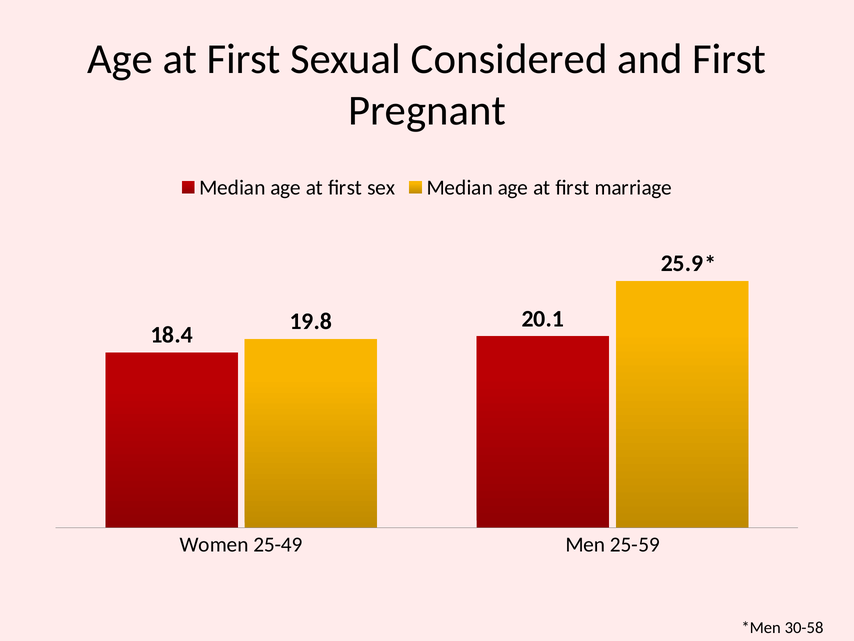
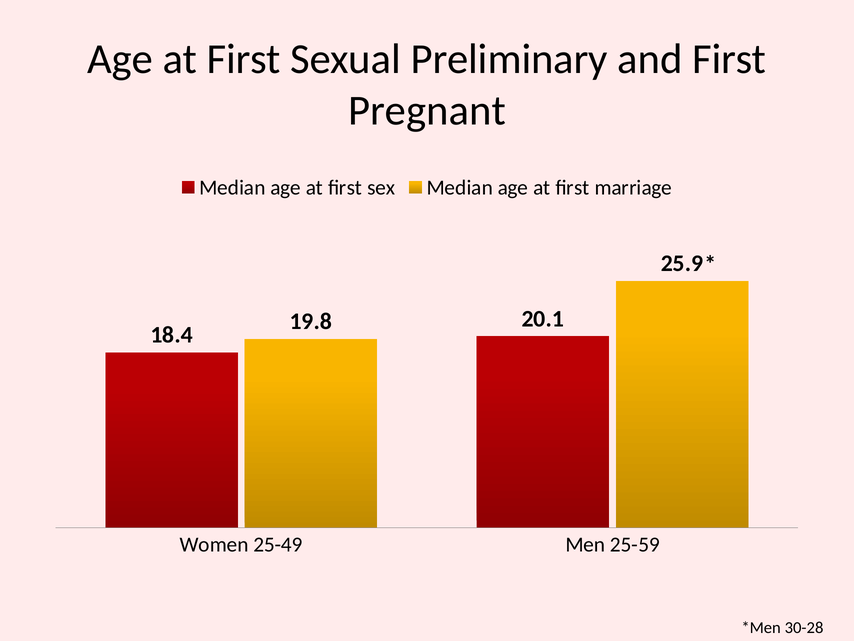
Considered: Considered -> Preliminary (509, 59)
30-58: 30-58 -> 30-28 (804, 627)
